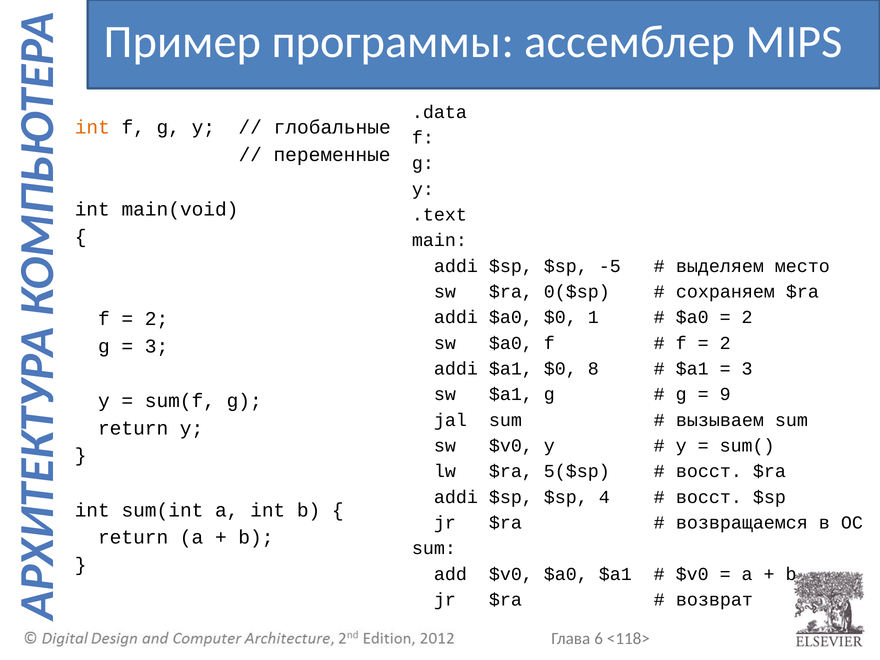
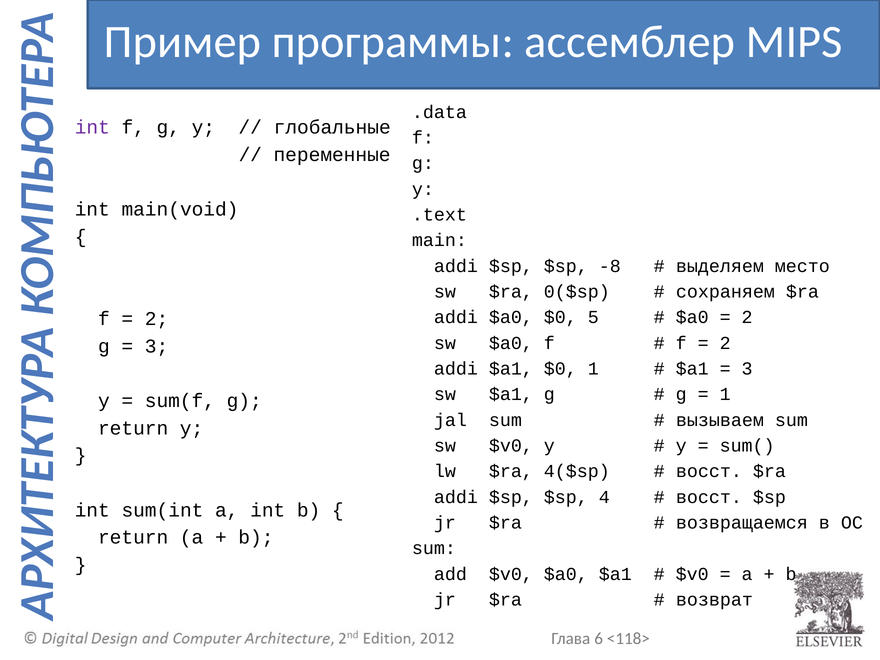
int colour: orange -> purple (92, 127)
-5: -5 -> -8 (610, 266)
1: 1 -> 5 (593, 317)
$0 8: 8 -> 1 (593, 369)
9: 9 -> 1 (725, 394)
5($sp: 5($sp -> 4($sp (577, 471)
